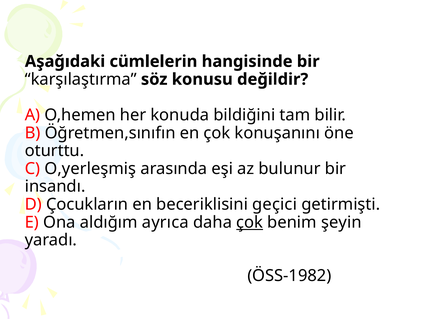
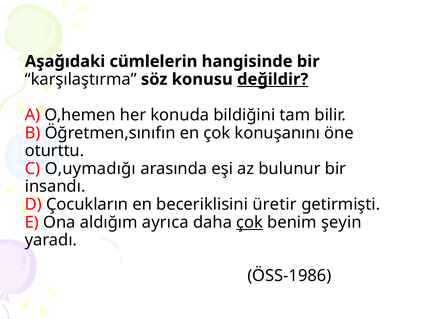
değildir underline: none -> present (273, 79)
O,yerleşmiş: O,yerleşmiş -> O,uymadığı (90, 169)
geçici: geçici -> üretir (275, 204)
ÖSS-1982: ÖSS-1982 -> ÖSS-1986 (289, 276)
